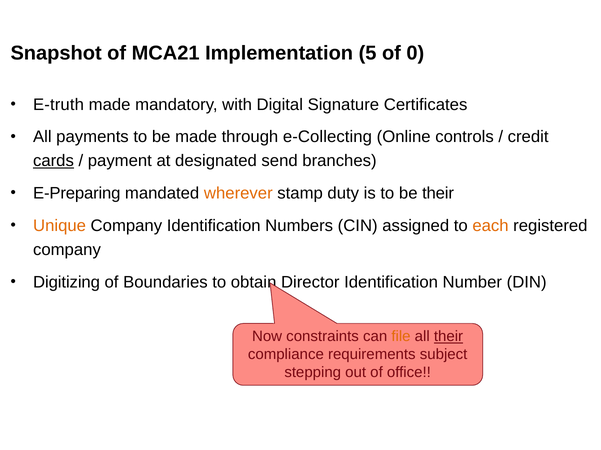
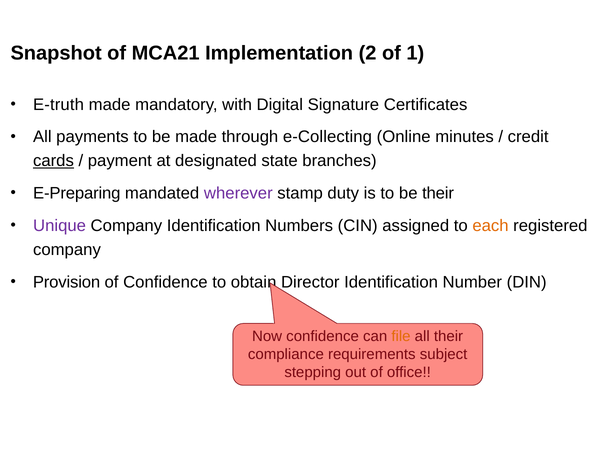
5: 5 -> 2 (368, 53)
0: 0 -> 1 (415, 53)
controls: controls -> minutes (465, 137)
send: send -> state (280, 161)
wherever colour: orange -> purple (238, 194)
Unique colour: orange -> purple (60, 226)
Digitizing: Digitizing -> Provision (67, 282)
of Boundaries: Boundaries -> Confidence (165, 282)
Now constraints: constraints -> confidence (323, 337)
their underline: present -> none (449, 337)
